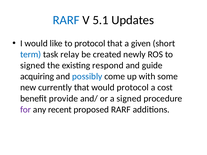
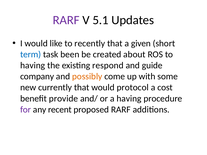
RARF colour: blue -> purple (66, 20)
to protocol: protocol -> recently (90, 43)
relay: relay -> been (70, 54)
newly: newly -> about (134, 54)
signed: signed -> having (33, 66)
acquiring: acquiring -> company (37, 77)
possibly colour: blue -> orange (87, 77)
a signed: signed -> having (129, 99)
